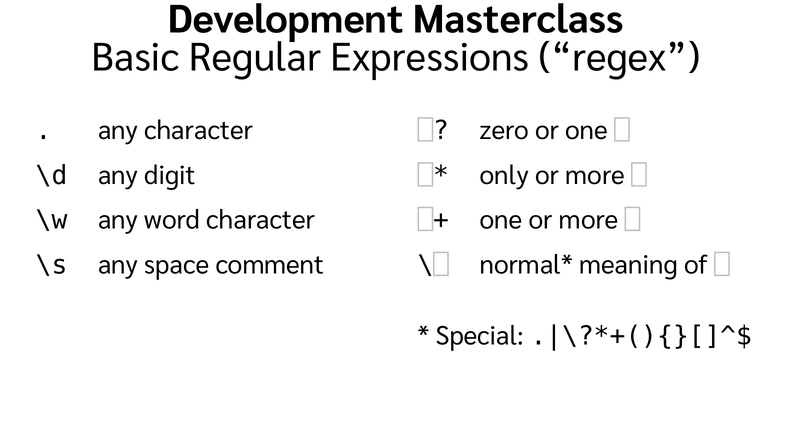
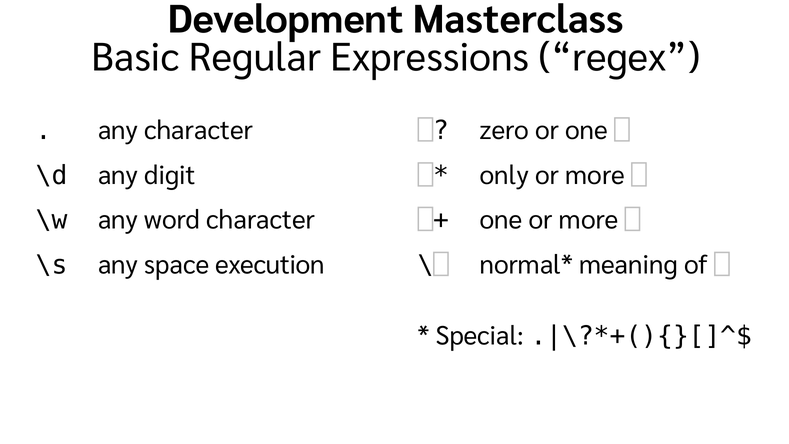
comment: comment -> execution (270, 265)
